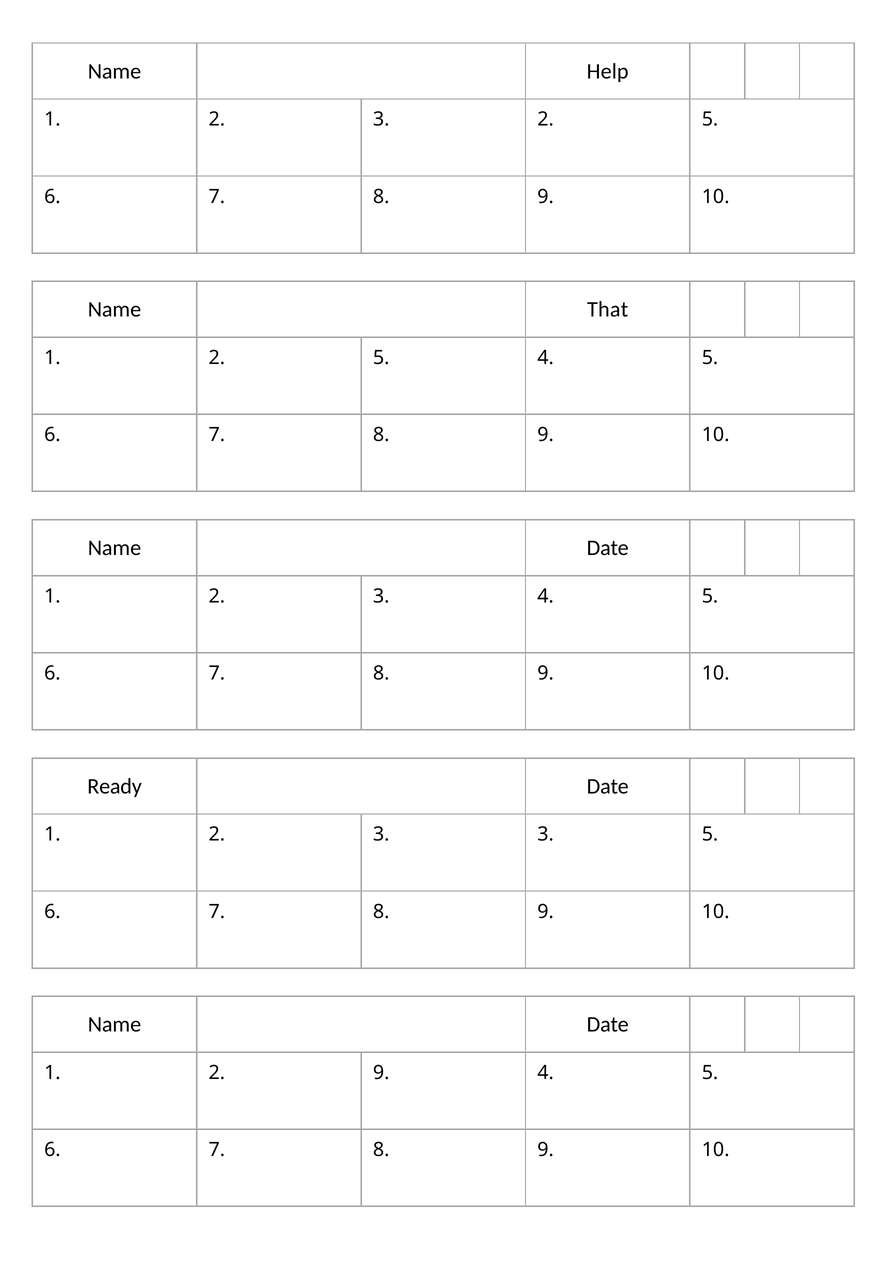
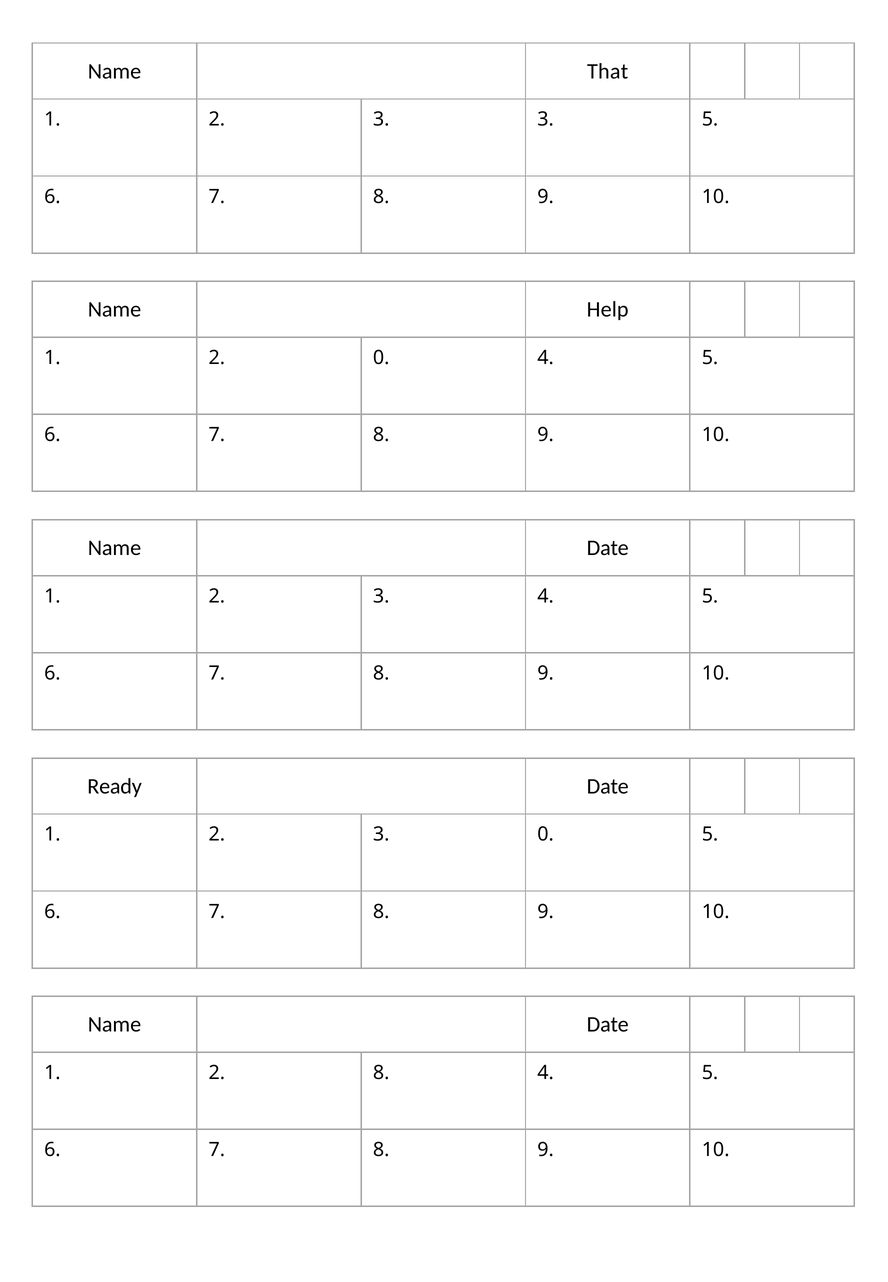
Help: Help -> That (608, 71)
3 2: 2 -> 3 (546, 120)
That: That -> Help (608, 310)
1 2 5: 5 -> 0 (381, 358)
3 3: 3 -> 0 (546, 835)
2 9: 9 -> 8 (381, 1073)
